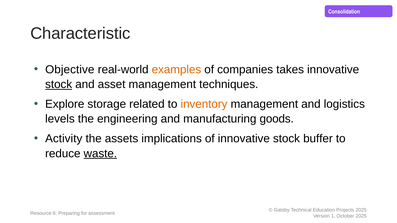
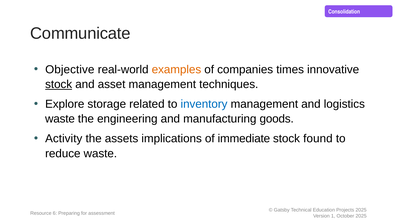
Characteristic: Characteristic -> Communicate (80, 33)
takes: takes -> times (290, 70)
inventory colour: orange -> blue (204, 104)
levels: levels -> waste (60, 119)
of innovative: innovative -> immediate (244, 139)
buffer: buffer -> found (318, 139)
waste underline: present -> none (100, 154)
